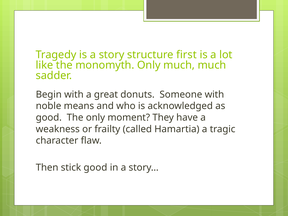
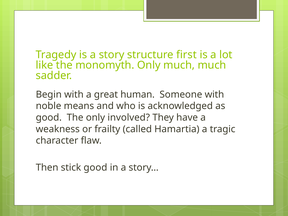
donuts: donuts -> human (138, 95)
moment: moment -> involved (129, 118)
